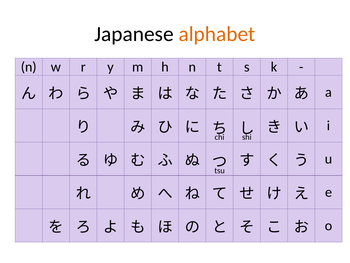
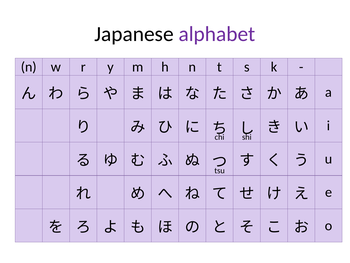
alphabet colour: orange -> purple (217, 34)
